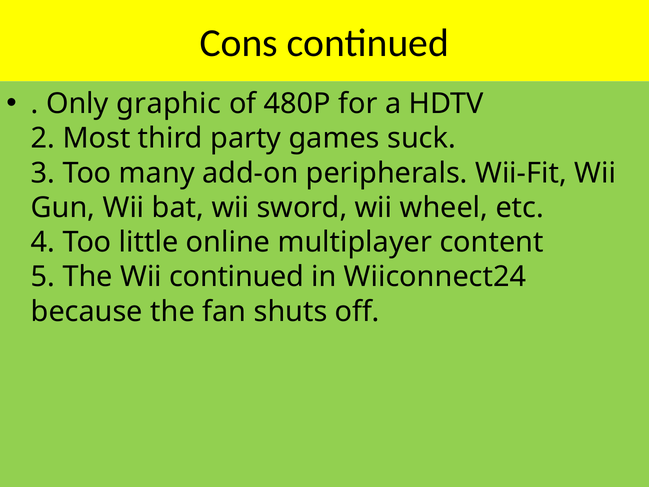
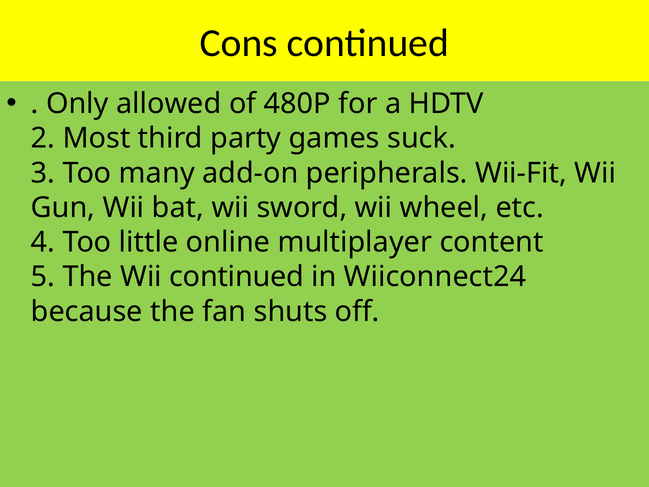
graphic: graphic -> allowed (169, 104)
